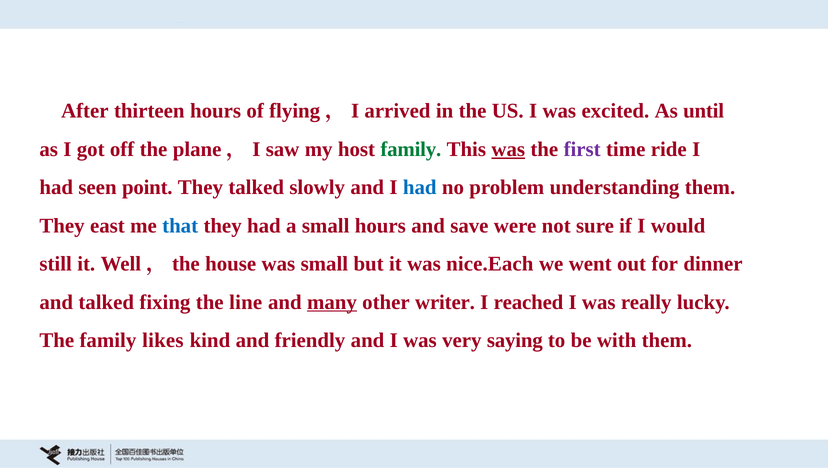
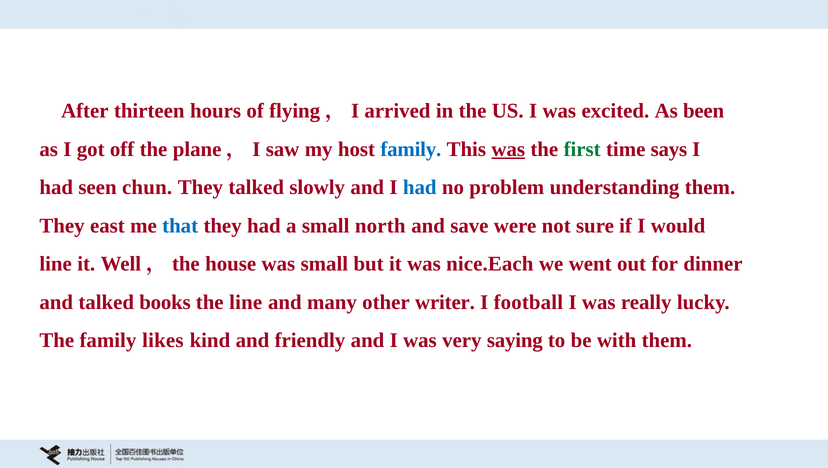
until: until -> been (704, 111)
family colour: green -> blue (411, 149)
first colour: purple -> green (582, 149)
ride: ride -> says (669, 149)
point: point -> chun (147, 188)
small hours: hours -> north (380, 226)
still: still -> line (56, 264)
fixing: fixing -> books (165, 302)
many underline: present -> none (332, 302)
reached: reached -> football (528, 302)
